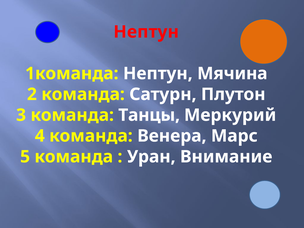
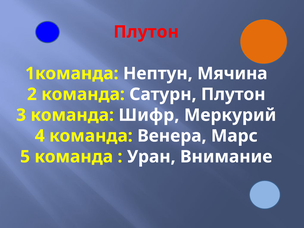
Нептун: Нептун -> Плутон (146, 32)
Танцы: Танцы -> Шифр (149, 115)
